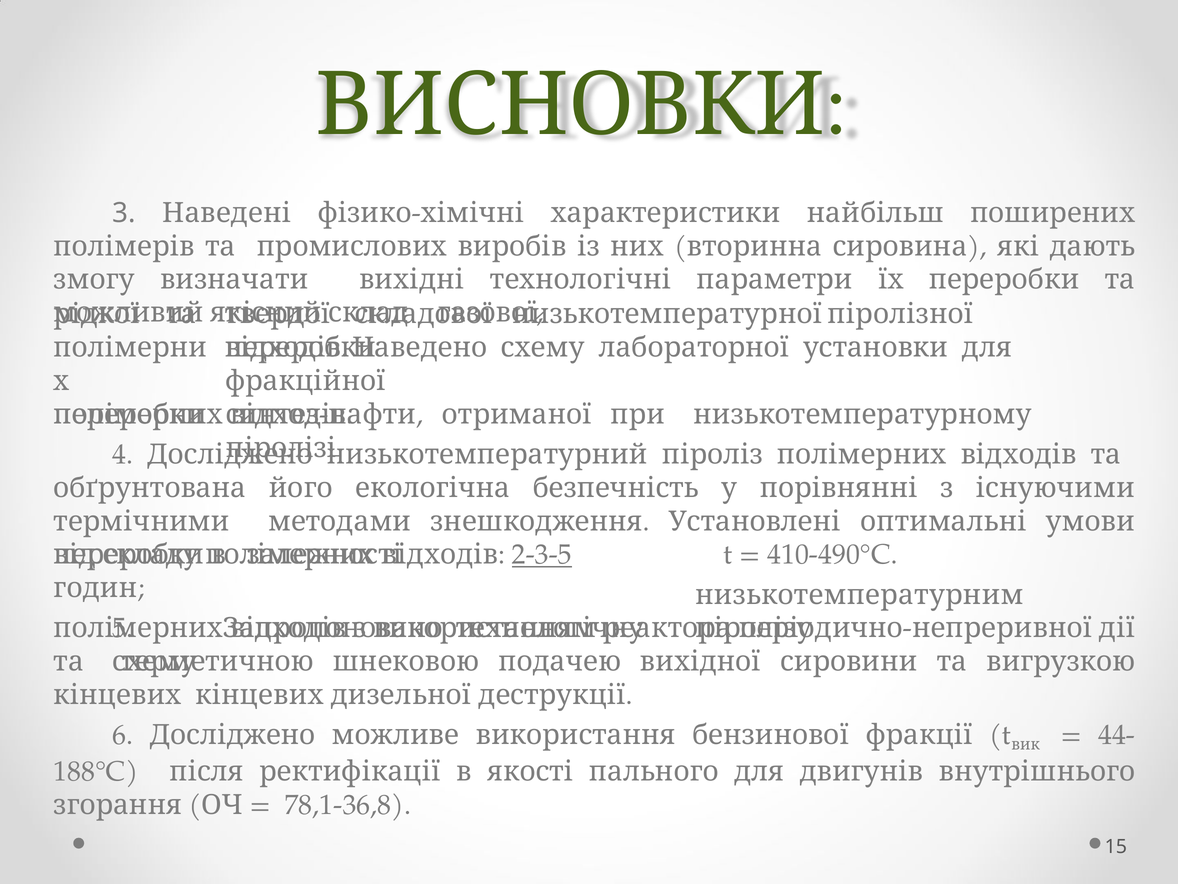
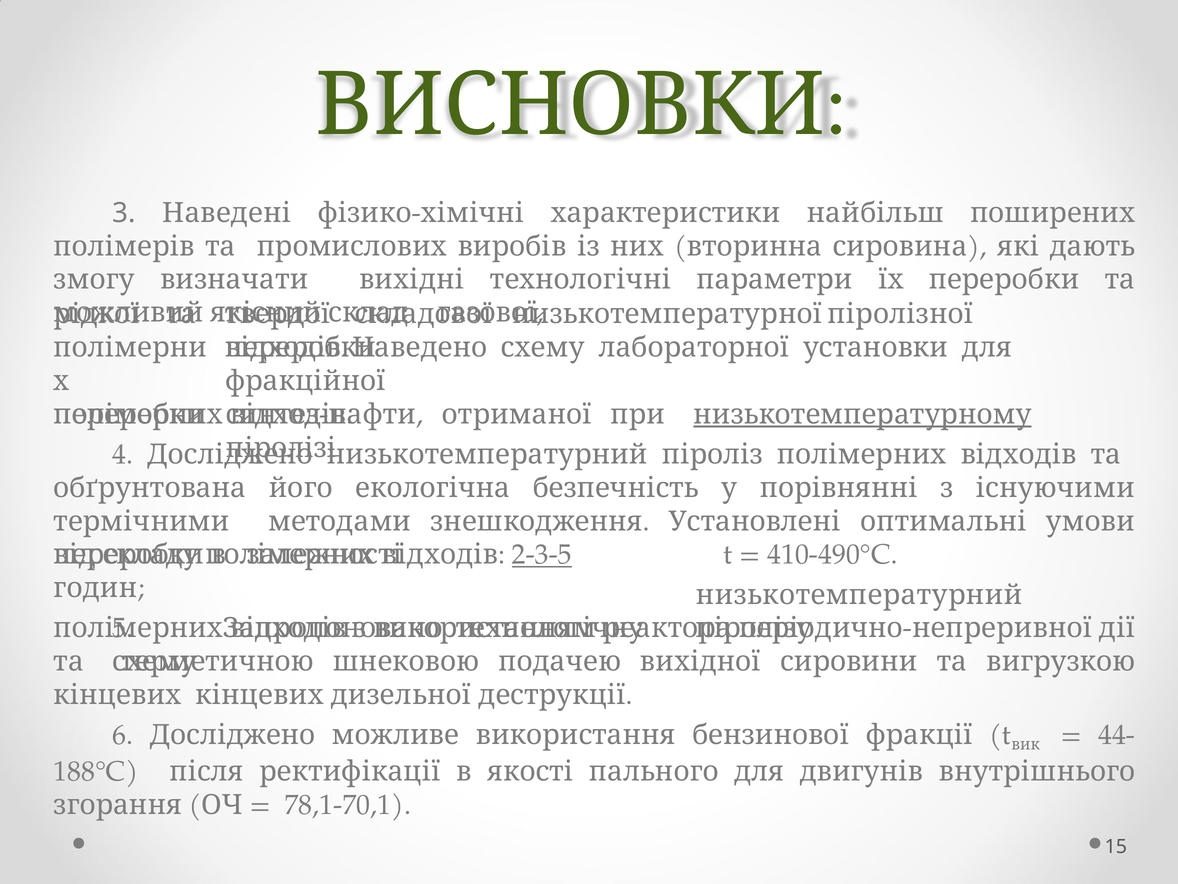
низькотемпературному underline: none -> present (862, 414)
низькотемпературним: низькотемпературним -> низькотемпературний (859, 595)
78,1-36,8: 78,1-36,8 -> 78,1-70,1 (348, 804)
